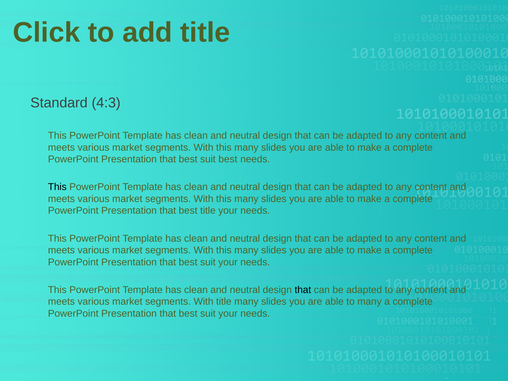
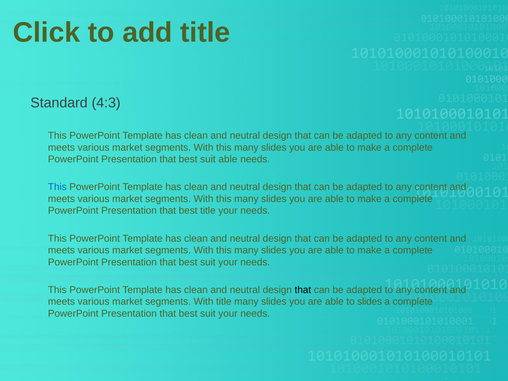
suit best: best -> able (228, 159)
This colour: black -> blue (57, 187)
to many: many -> slides (370, 302)
